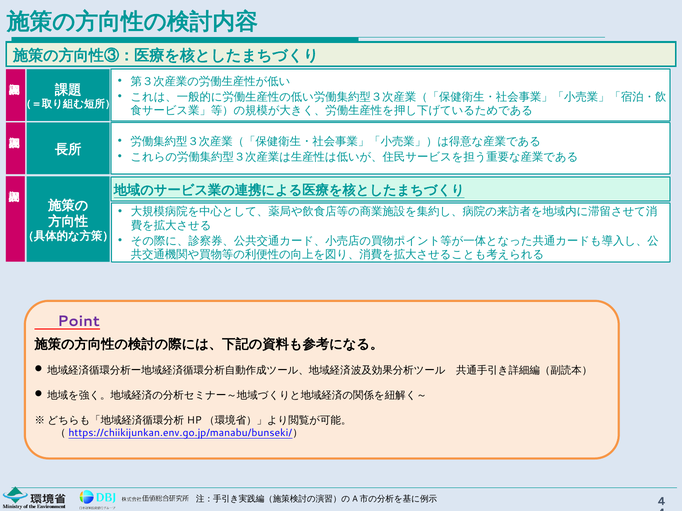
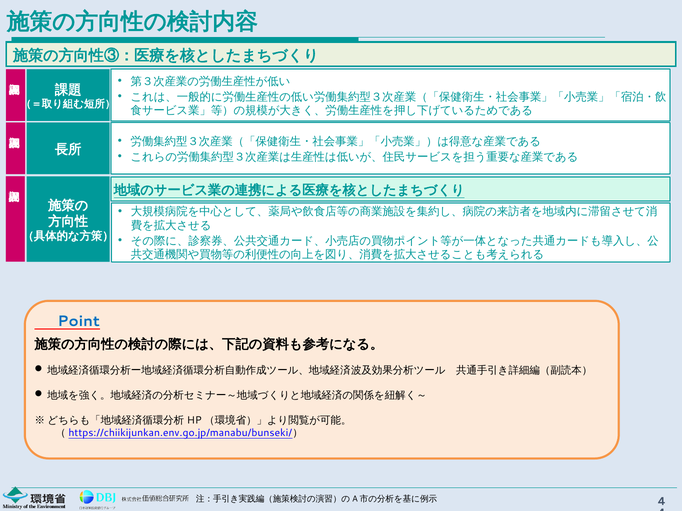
Point colour: purple -> blue (79, 322)
